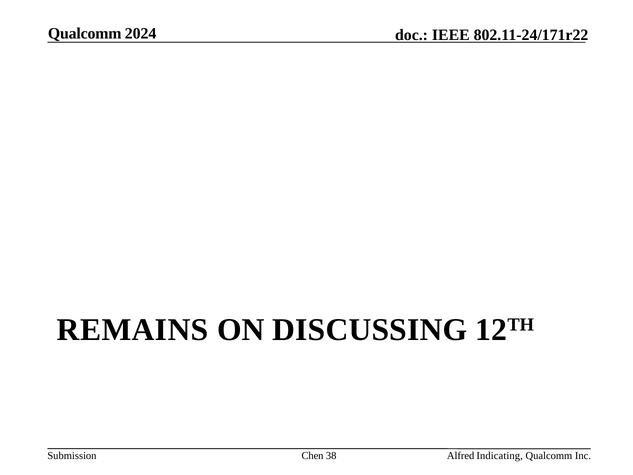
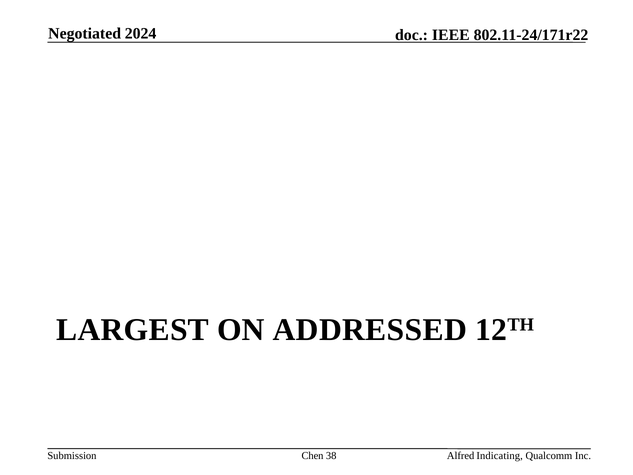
Qualcomm: Qualcomm -> Negotiated (85, 34)
REMAINS: REMAINS -> LARGEST (133, 329)
DISCUSSING: DISCUSSING -> ADDRESSED (370, 329)
